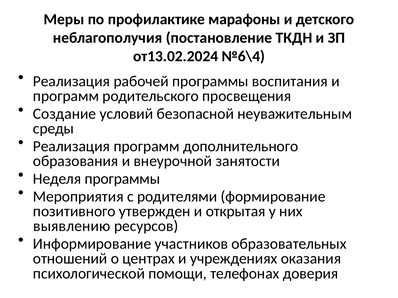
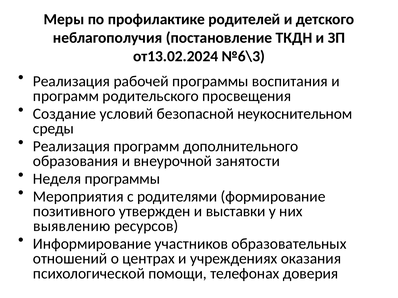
марафоны: марафоны -> родителей (244, 19)
№6\4: №6\4 -> №6\3 (243, 56)
неуважительным: неуважительным -> неукоснительном (295, 114)
открытая: открытая -> выставки (236, 212)
